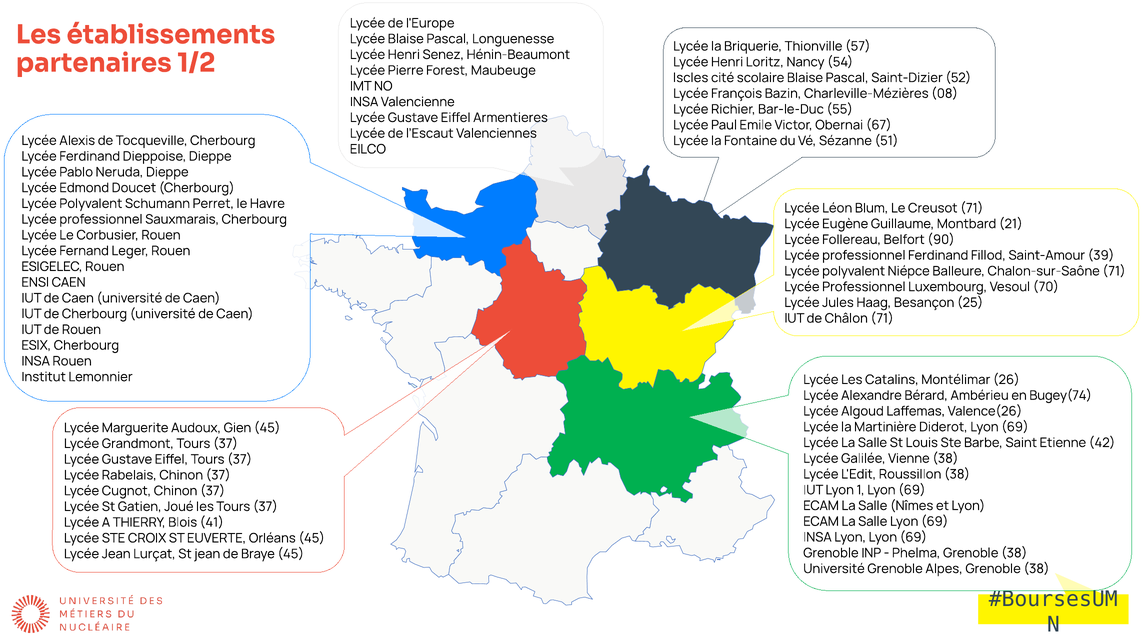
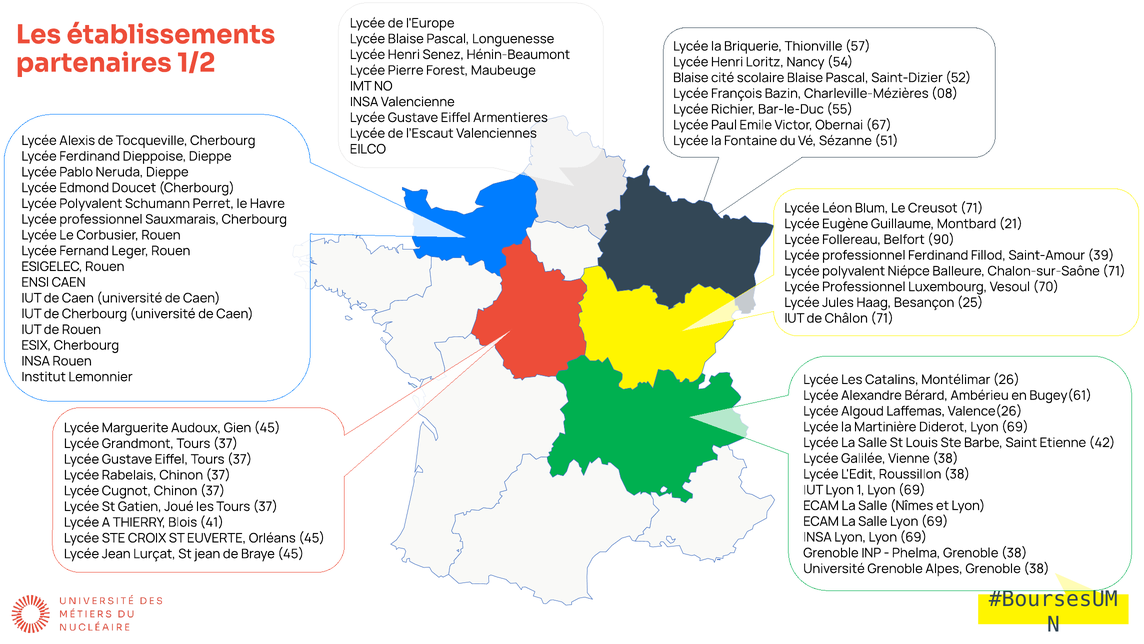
Iscles: Iscles -> Blaise (691, 78)
Bugey(74: Bugey(74 -> Bugey(61 (1061, 395)
